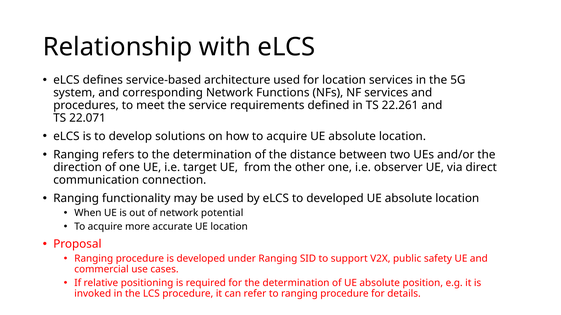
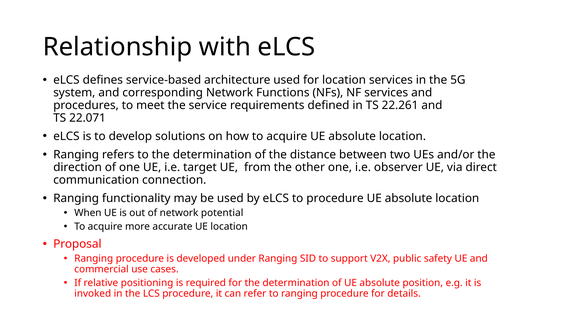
to developed: developed -> procedure (335, 199)
